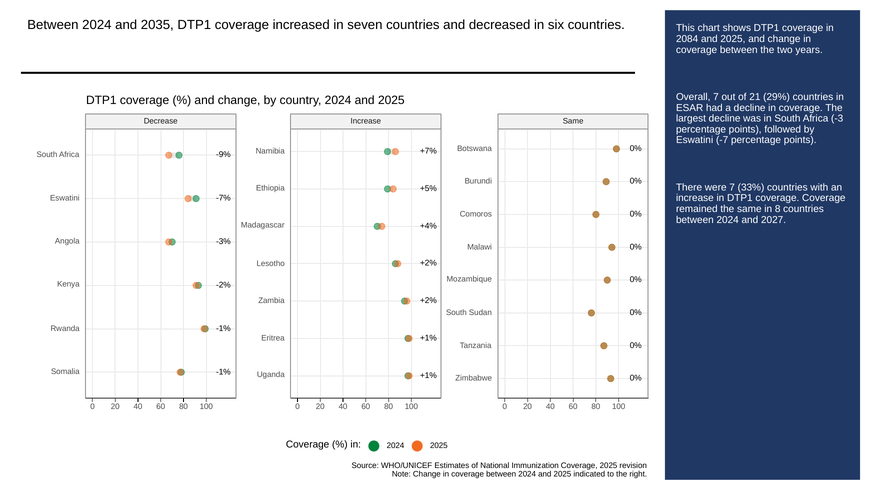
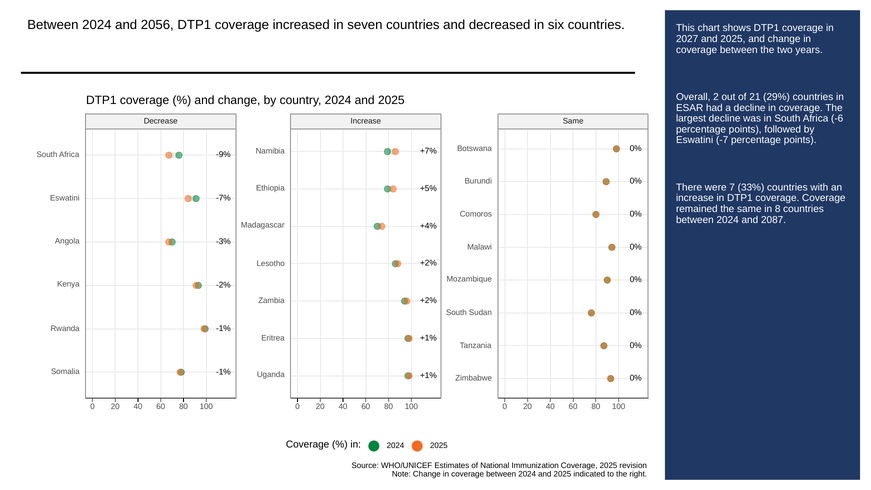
2035: 2035 -> 2056 (157, 25)
2084: 2084 -> 2027 (687, 39)
Overall 7: 7 -> 2 (716, 97)
-3: -3 -> -6 (837, 119)
2027: 2027 -> 2087 (774, 220)
